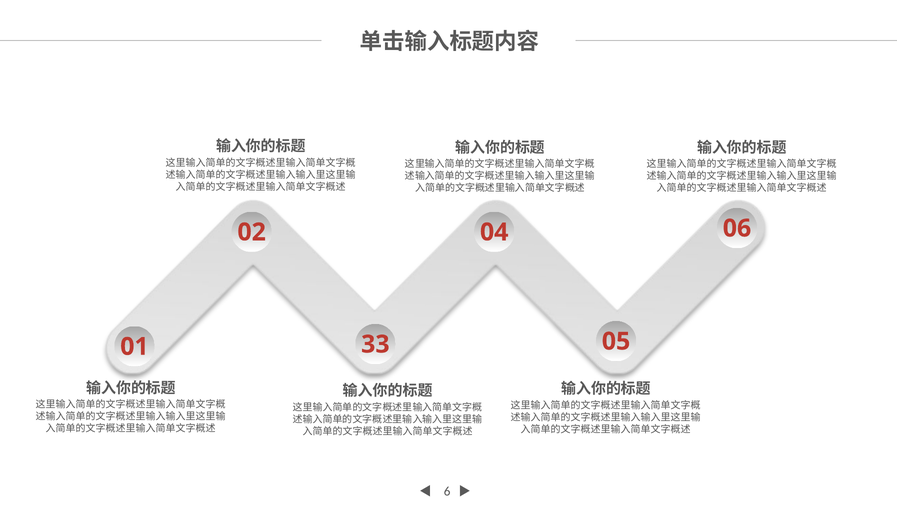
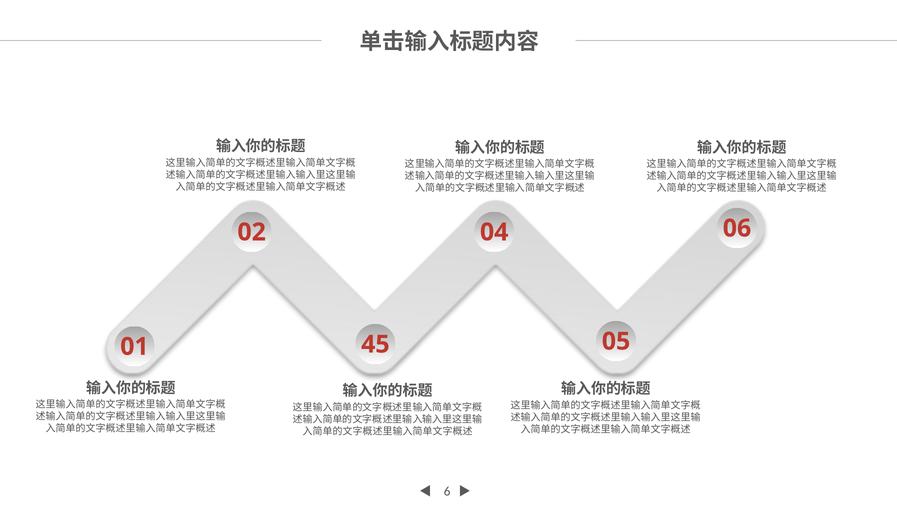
33: 33 -> 45 (375, 344)
